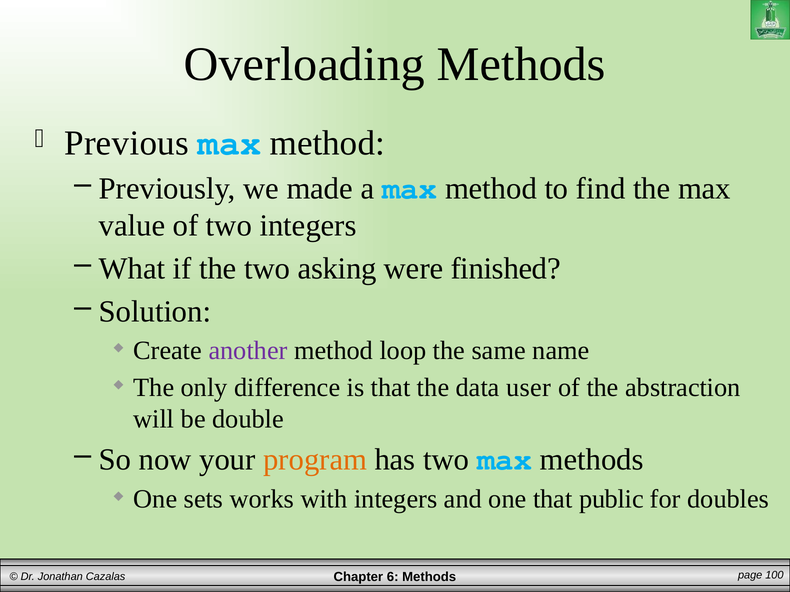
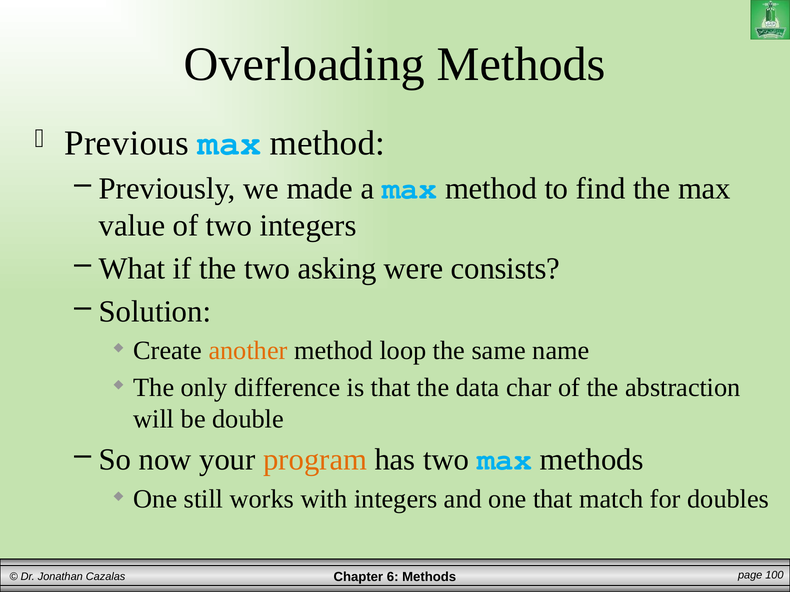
finished: finished -> consists (506, 269)
another colour: purple -> orange (248, 351)
user: user -> char (529, 388)
sets: sets -> still (203, 499)
public: public -> match (611, 499)
